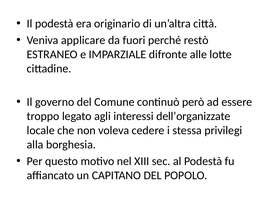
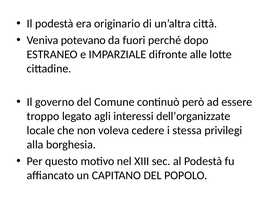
applicare: applicare -> potevano (83, 40)
restò: restò -> dopo (196, 40)
